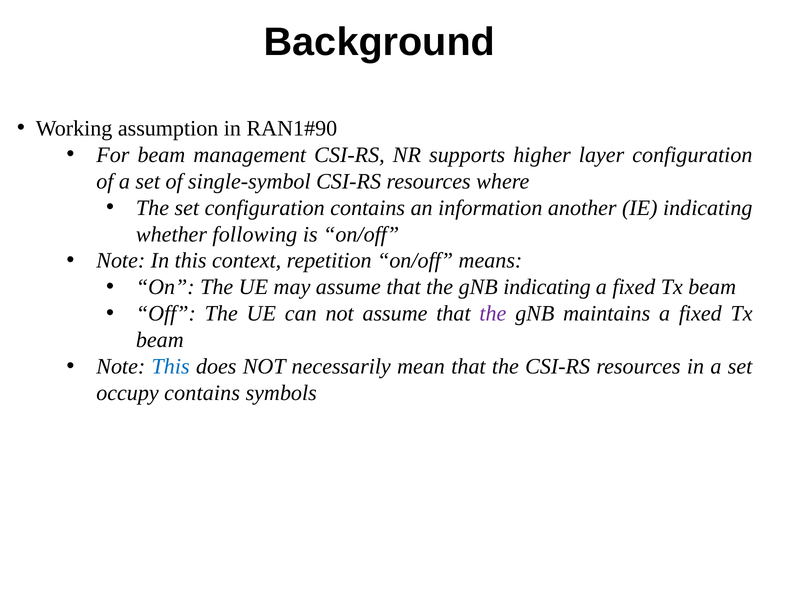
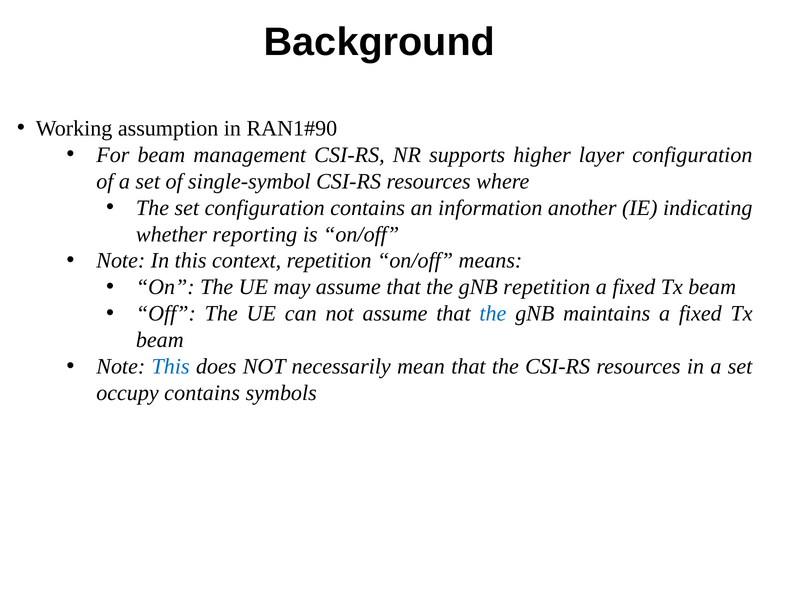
following: following -> reporting (255, 234)
gNB indicating: indicating -> repetition (547, 287)
the colour: purple -> blue (493, 313)
